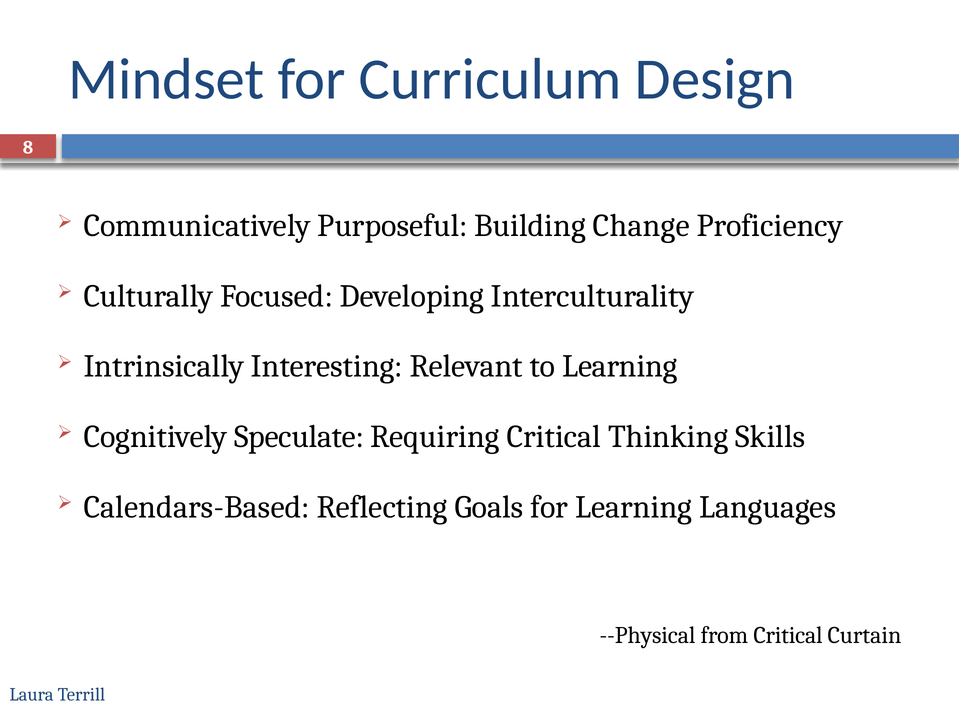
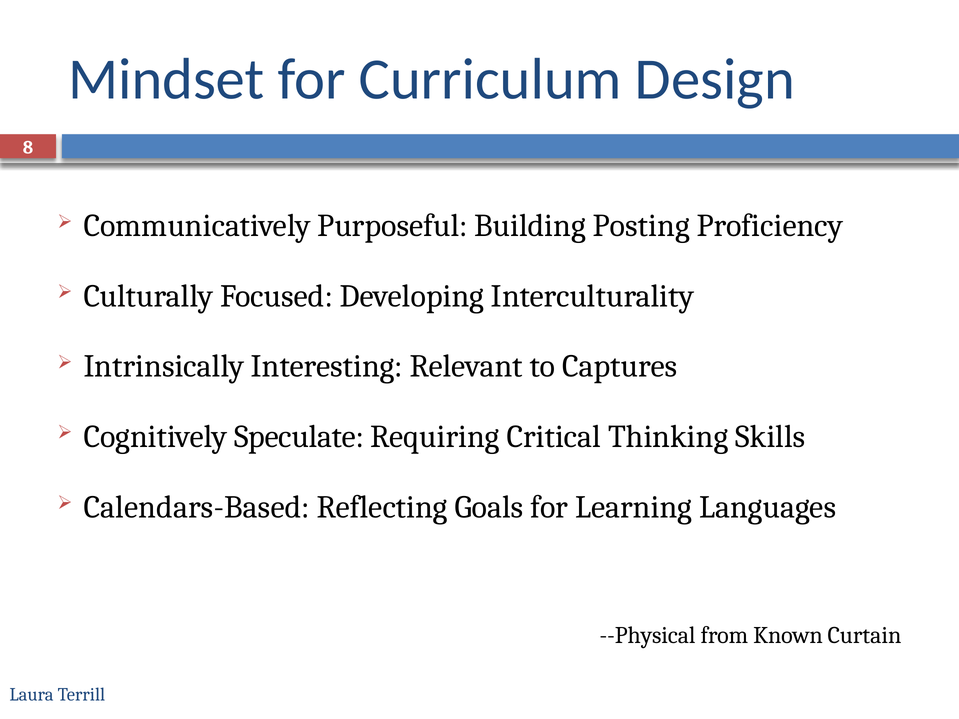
Change: Change -> Posting (641, 226)
to Learning: Learning -> Captures (620, 367)
from Critical: Critical -> Known (788, 636)
